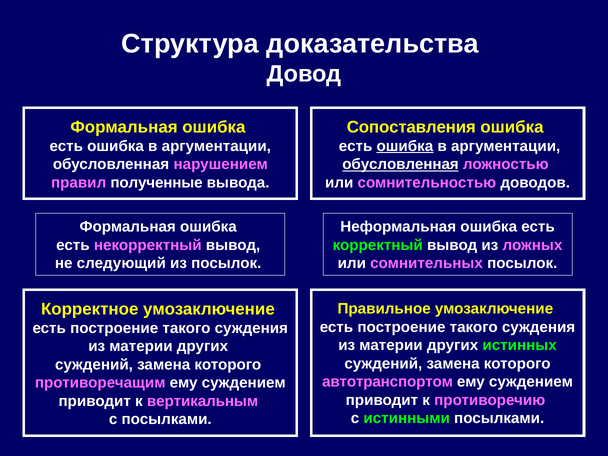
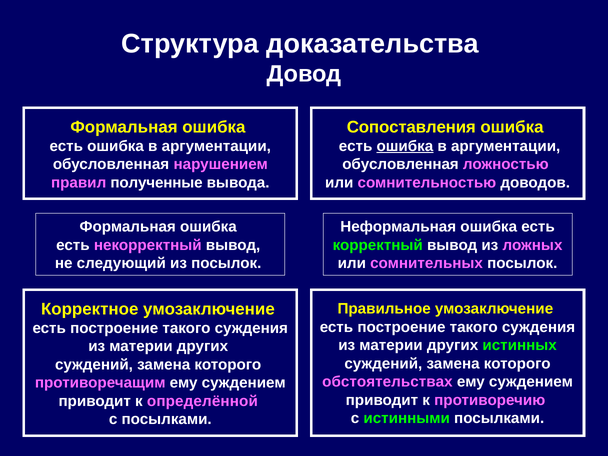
обусловленная underline: present -> none (401, 164)
автотранспортом: автотранспортом -> обстоятельствах (387, 382)
вертикальным: вертикальным -> определённой (202, 401)
